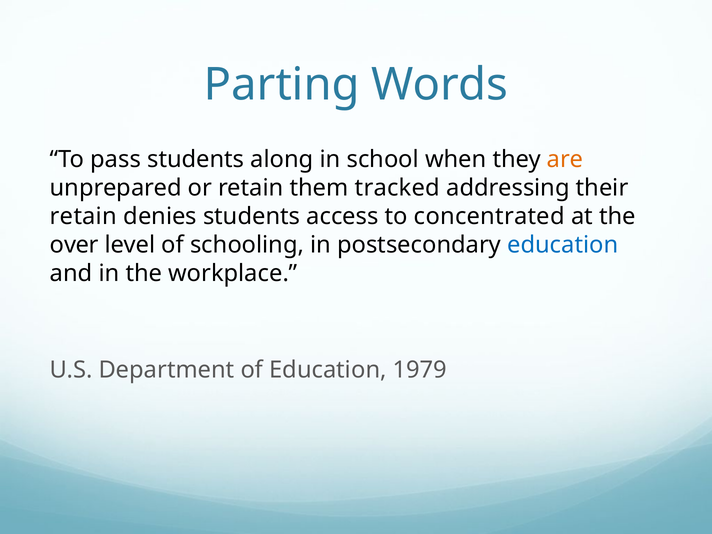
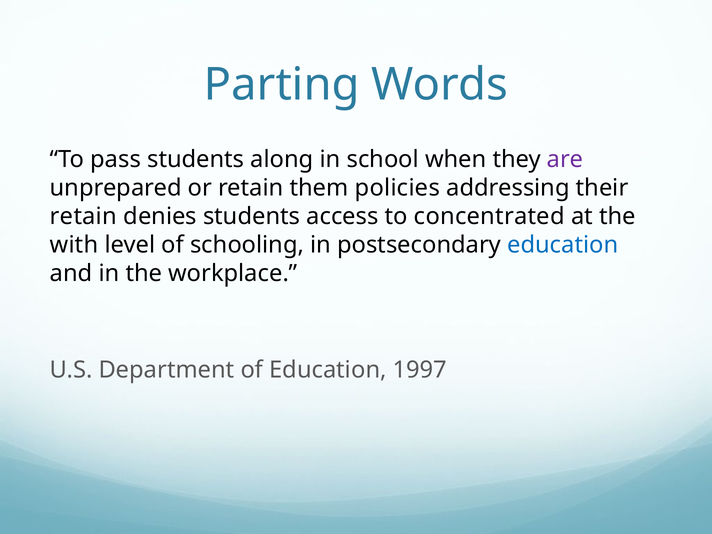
are colour: orange -> purple (565, 160)
tracked: tracked -> policies (397, 188)
over: over -> with (74, 245)
1979: 1979 -> 1997 (420, 370)
